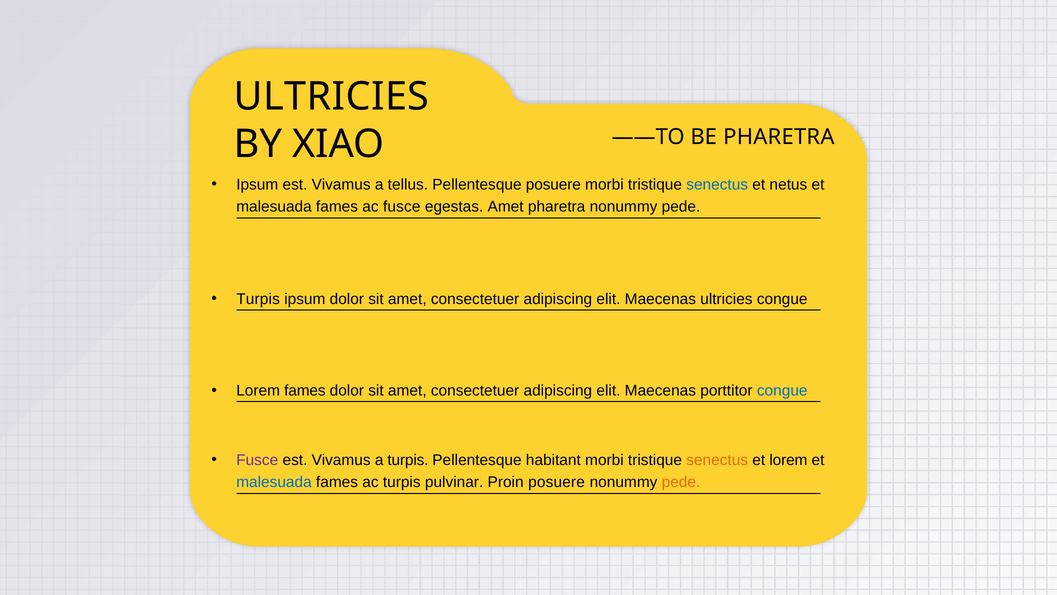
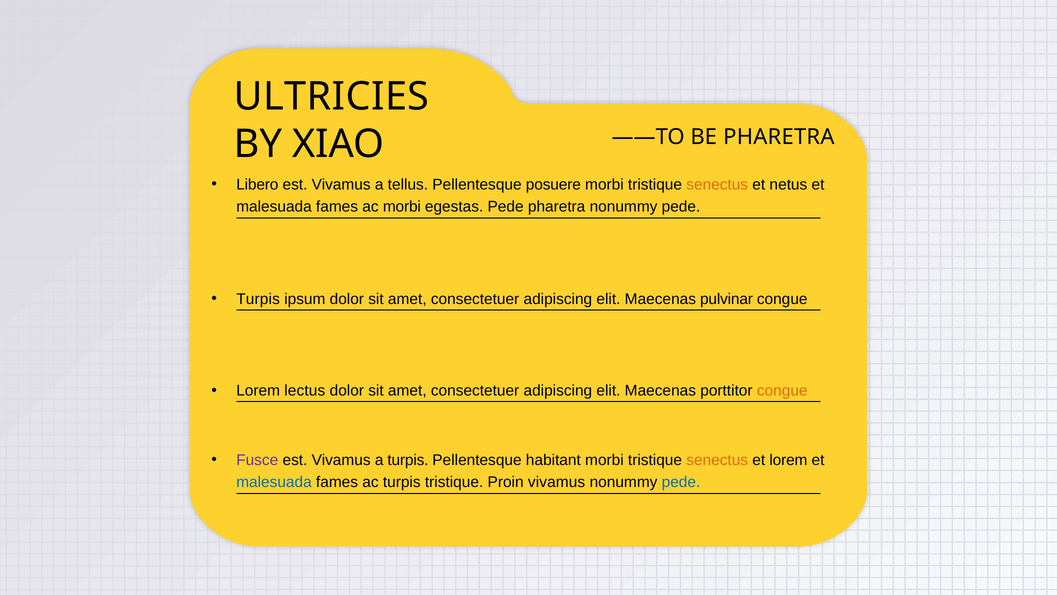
Ipsum: Ipsum -> Libero (257, 184)
senectus colour: blue -> orange (717, 184)
ac fusce: fusce -> morbi (402, 207)
egestas Amet: Amet -> Pede (506, 207)
Maecenas ultricies: ultricies -> pulvinar (727, 299)
Lorem fames: fames -> lectus (305, 391)
congue colour: blue -> orange (782, 391)
turpis pulvinar: pulvinar -> tristique (454, 482)
Proin posuere: posuere -> vivamus (557, 482)
pede colour: orange -> blue (681, 482)
